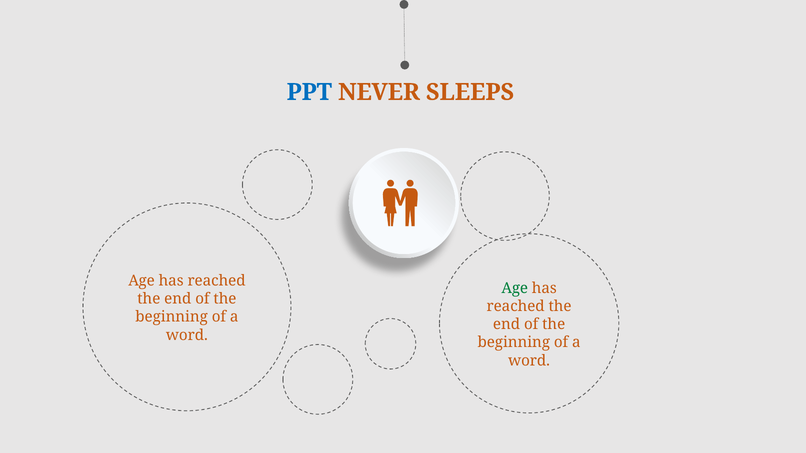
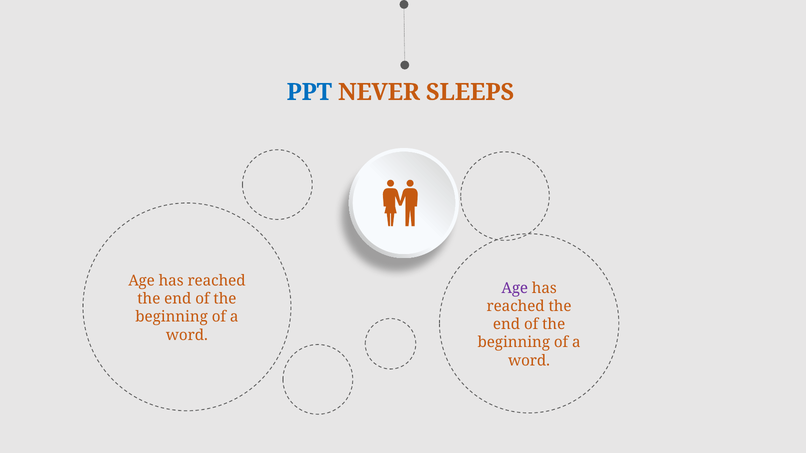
Age colour: green -> purple (515, 288)
